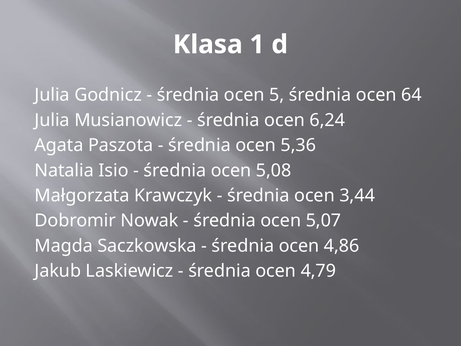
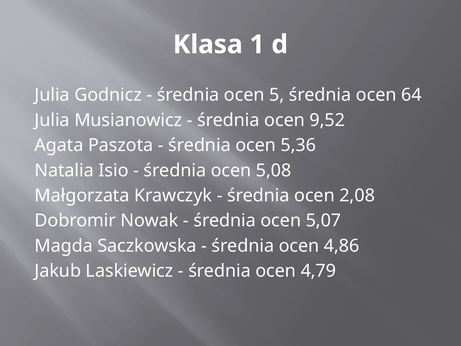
6,24: 6,24 -> 9,52 (327, 120)
3,44: 3,44 -> 2,08 (357, 195)
